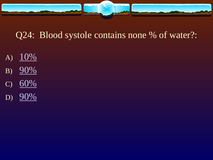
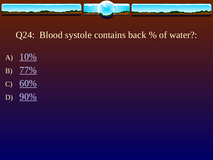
none: none -> back (137, 35)
90%: 90% -> 77% (28, 70)
